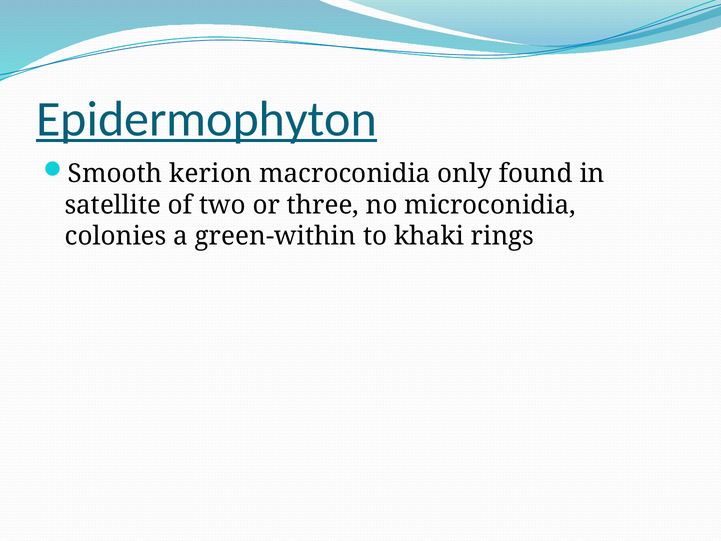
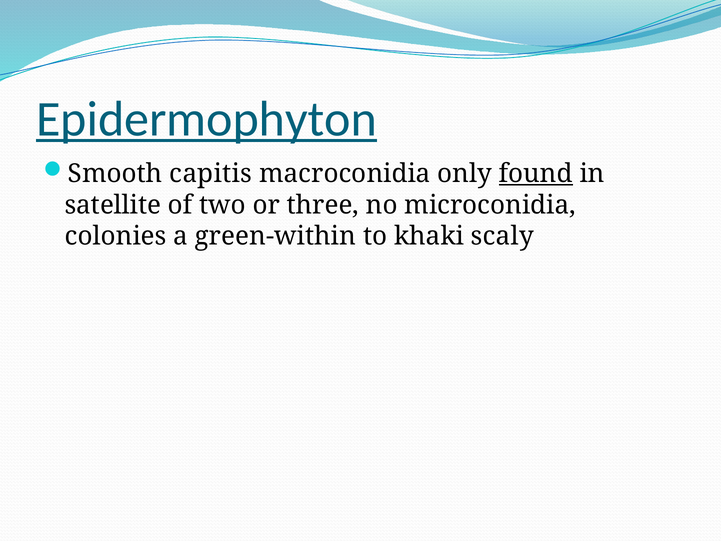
kerion: kerion -> capitis (211, 174)
found underline: none -> present (536, 174)
rings: rings -> scaly (502, 236)
